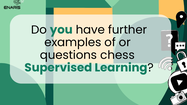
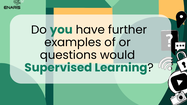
chess: chess -> would (118, 55)
